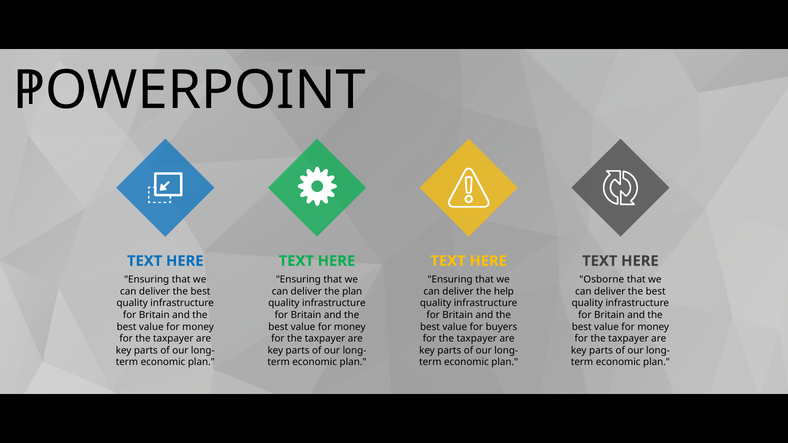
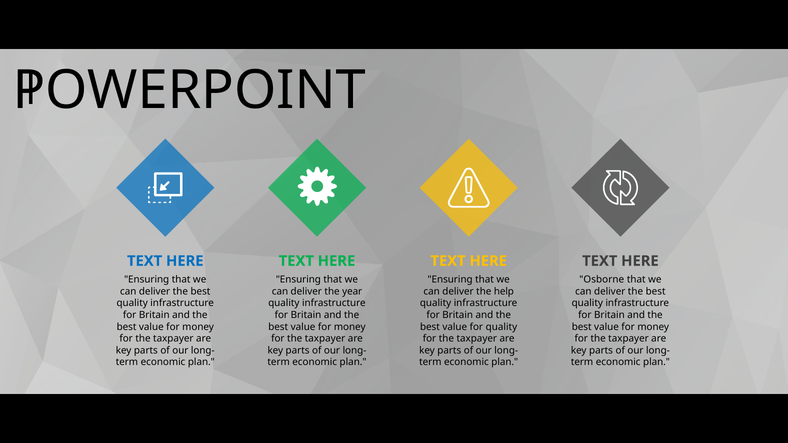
the plan: plan -> year (352, 292)
for buyers: buyers -> quality (501, 327)
